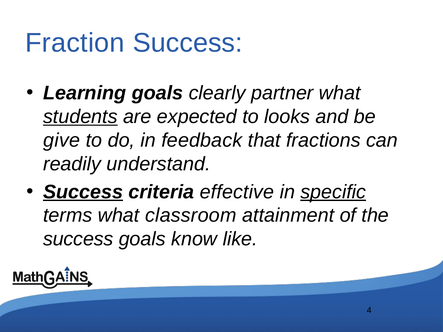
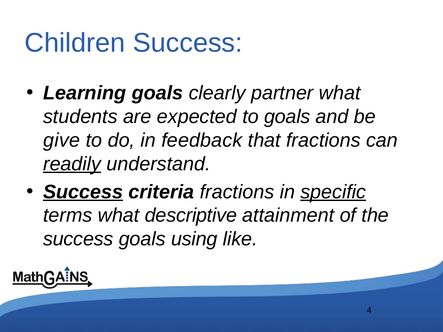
Fraction: Fraction -> Children (75, 43)
students underline: present -> none (80, 117)
to looks: looks -> goals (287, 117)
readily underline: none -> present (72, 164)
criteria effective: effective -> fractions (237, 192)
classroom: classroom -> descriptive (191, 216)
know: know -> using (194, 239)
